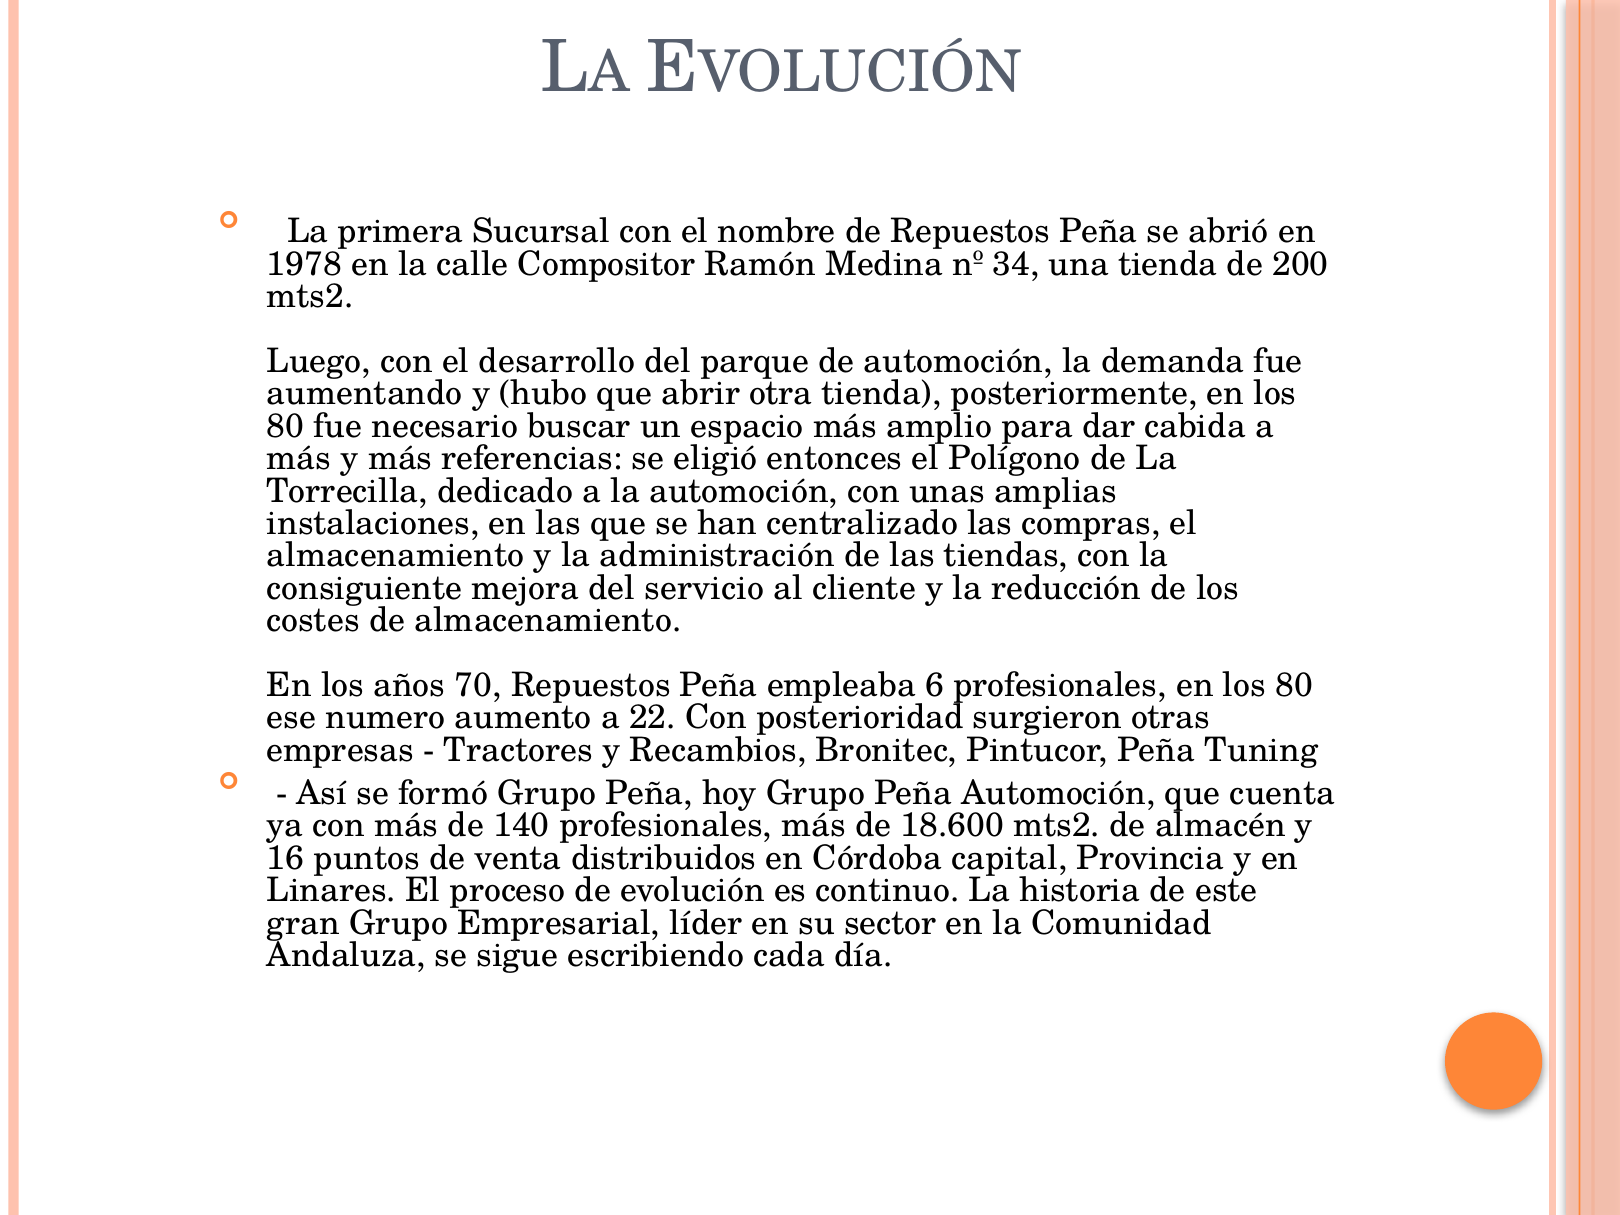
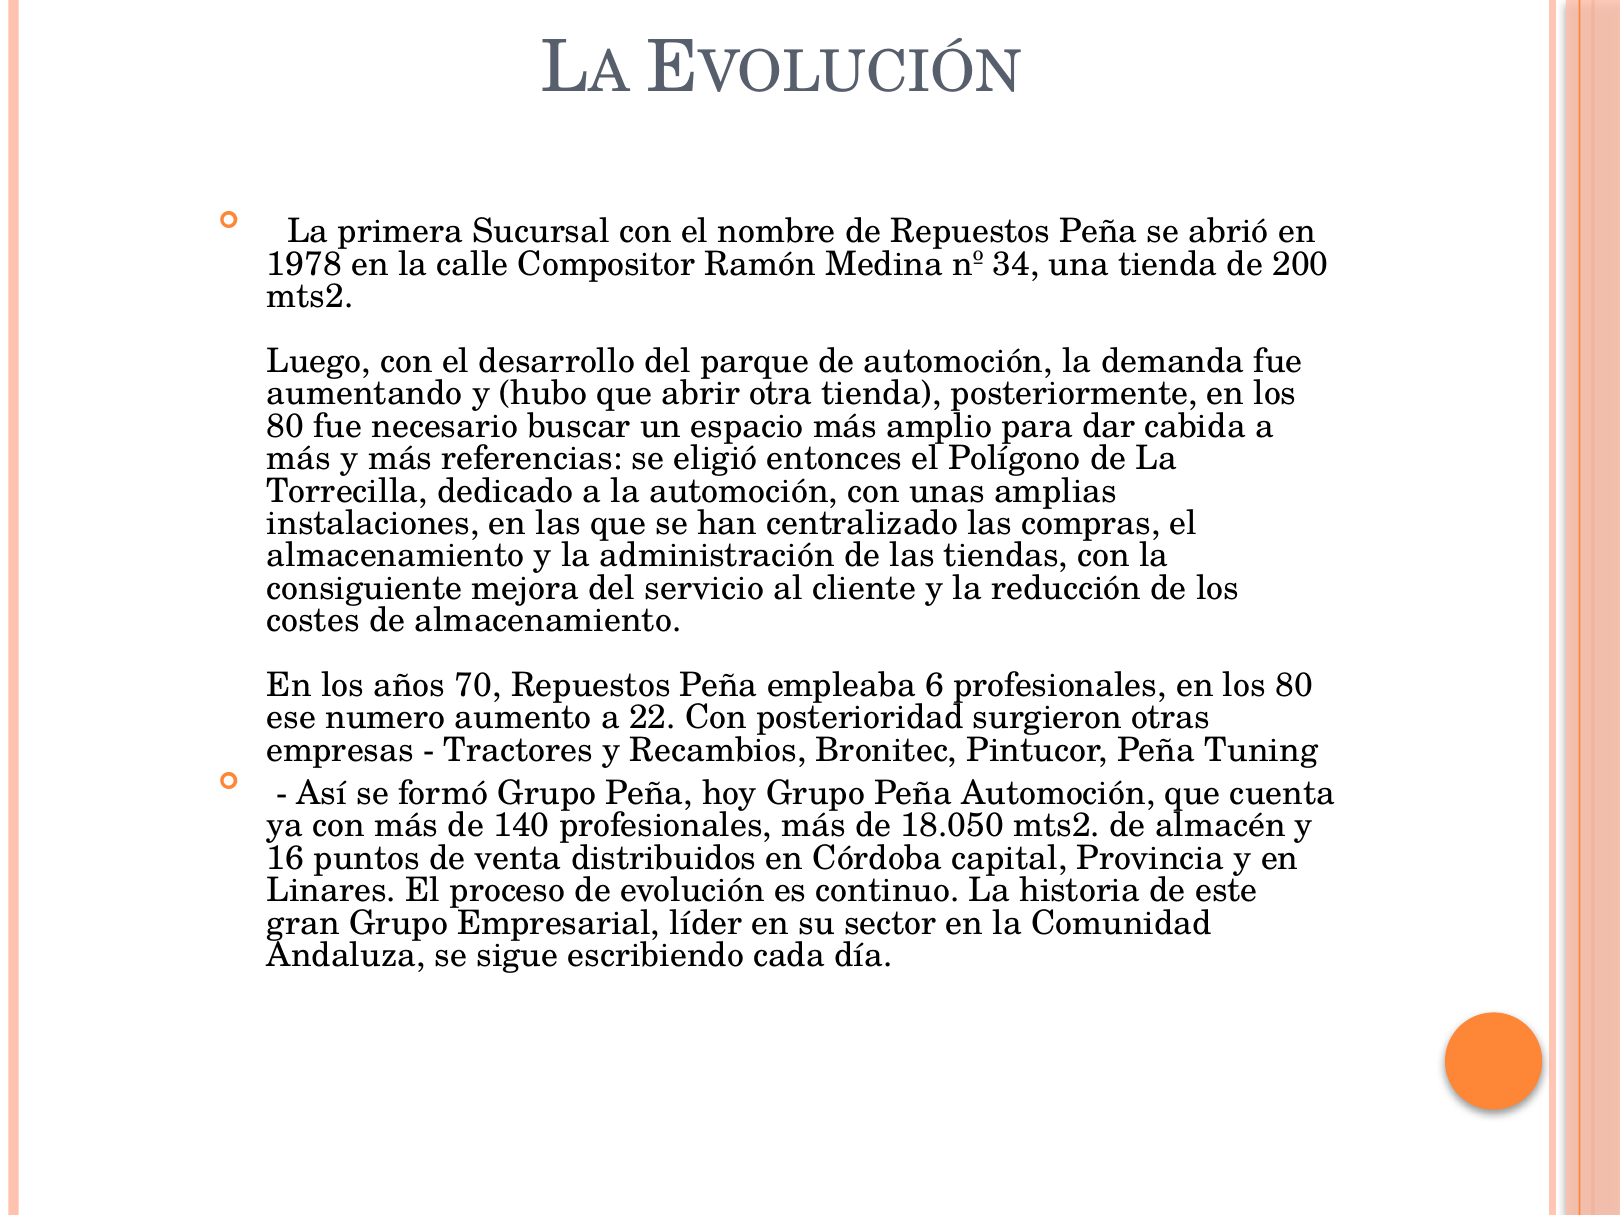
18.600: 18.600 -> 18.050 (953, 826)
